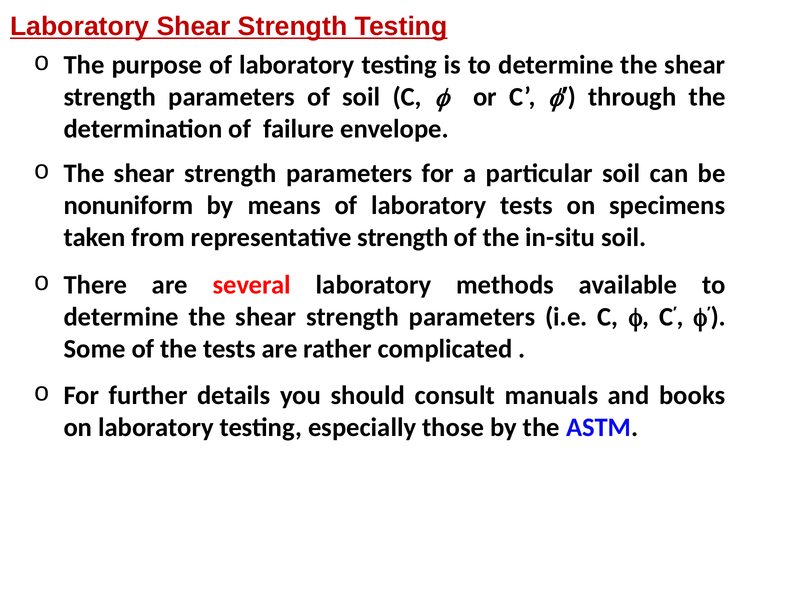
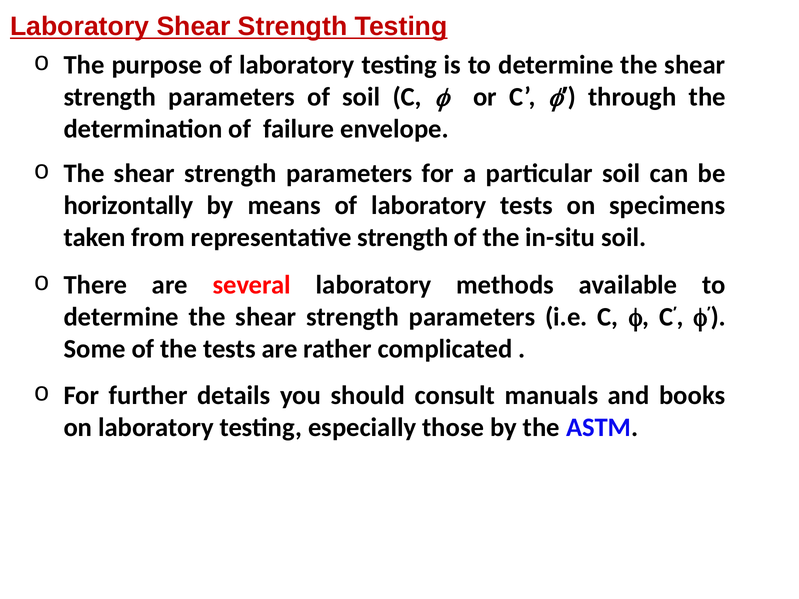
nonuniform: nonuniform -> horizontally (128, 206)
